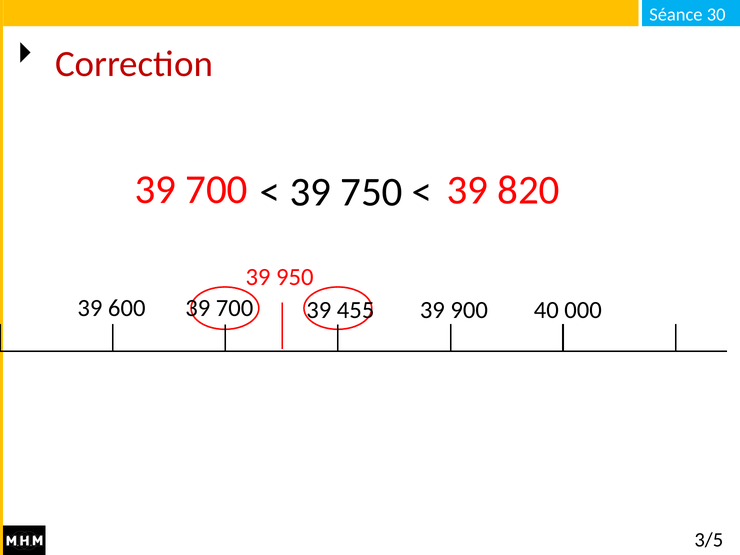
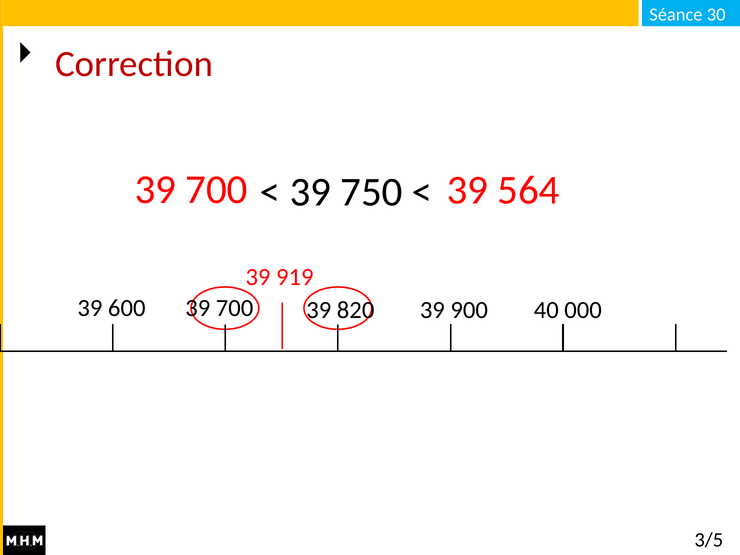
820: 820 -> 564 (529, 190)
950: 950 -> 919 (295, 277)
455: 455 -> 820 (356, 310)
